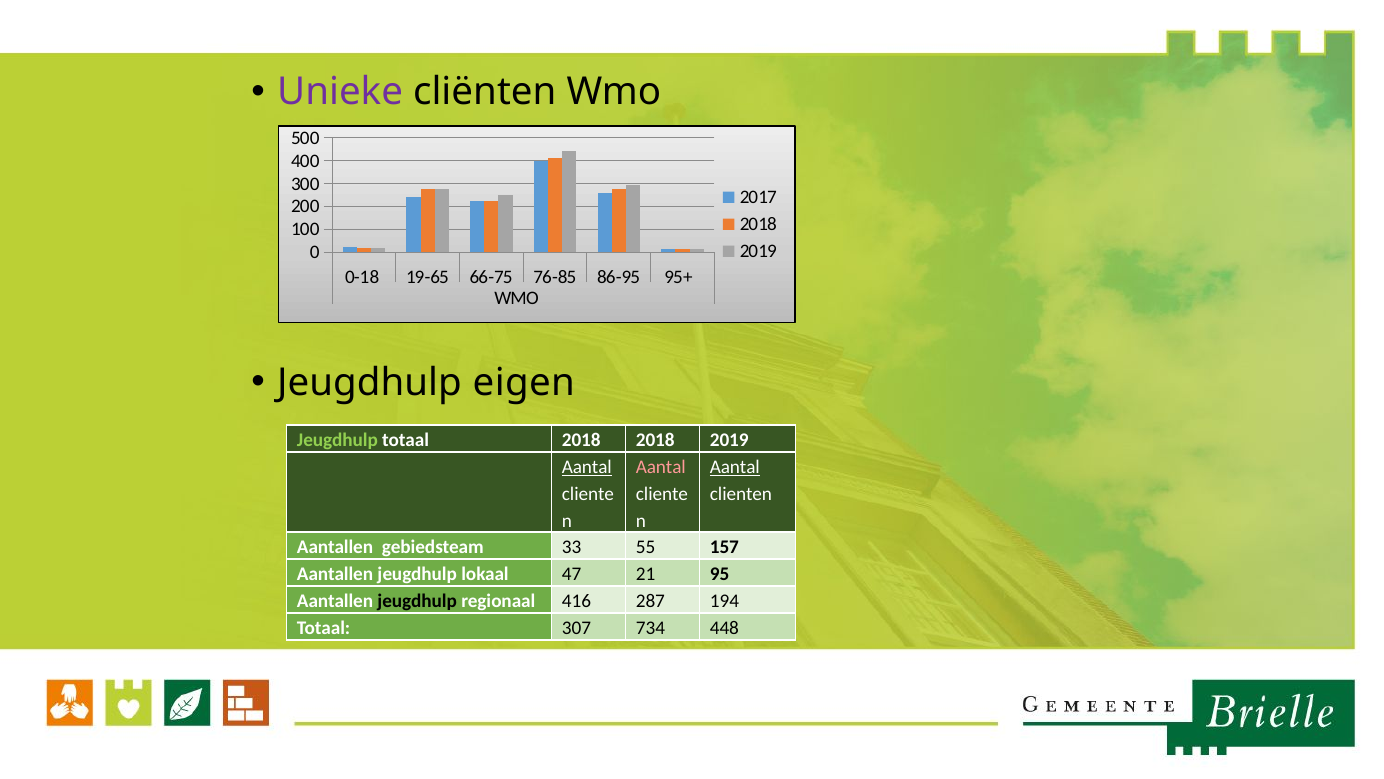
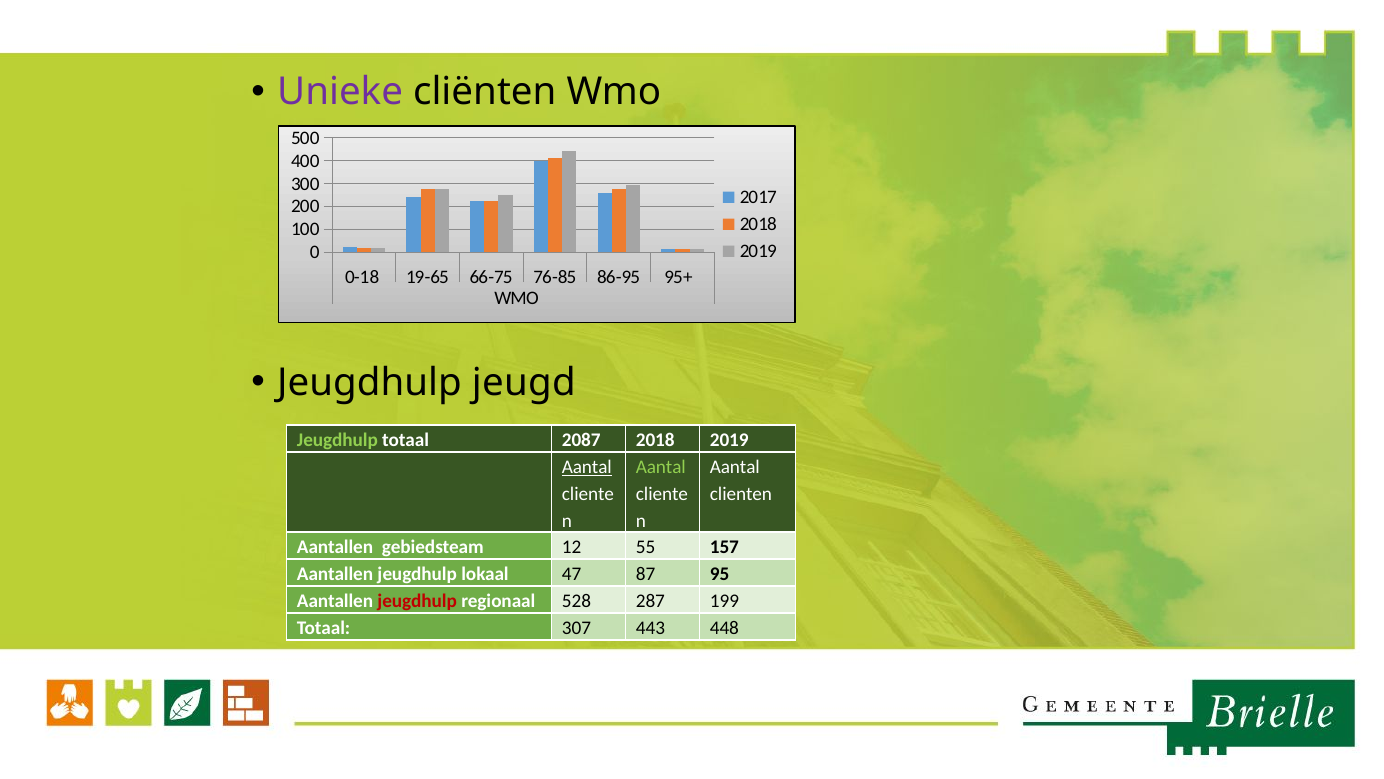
eigen: eigen -> jeugd (524, 383)
totaal 2018: 2018 -> 2087 (581, 440)
Aantal colour: pink -> light green (661, 467)
Aantal underline: present -> none (735, 467)
33: 33 -> 12 (572, 547)
21: 21 -> 87 (646, 574)
jeugdhulp colour: black -> red (417, 601)
416: 416 -> 528 (576, 601)
194: 194 -> 199 (724, 601)
734: 734 -> 443 (650, 628)
